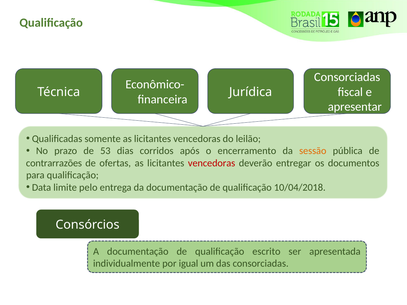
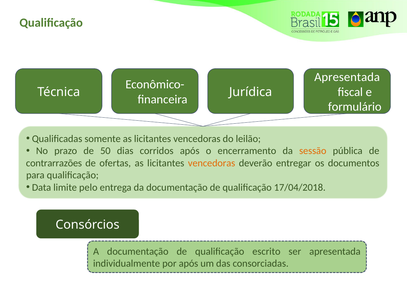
Consorciadas: Consorciadas -> Apresentada (347, 77)
apresentar: apresentar -> formulário (355, 107)
53: 53 -> 50 (105, 151)
vencedoras colour: red -> orange (212, 163)
10/04/2018: 10/04/2018 -> 17/04/2018 (300, 188)
por igual: igual -> após (189, 264)
